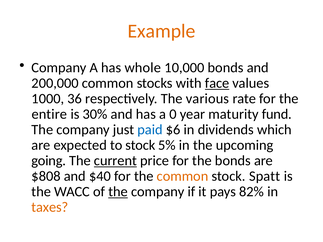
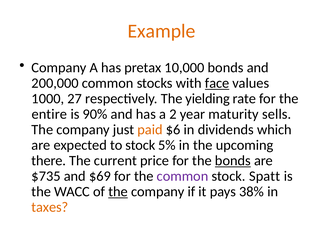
whole: whole -> pretax (143, 68)
36: 36 -> 27 (75, 99)
various: various -> yielding (208, 99)
30%: 30% -> 90% (95, 114)
0: 0 -> 2 (173, 114)
fund: fund -> sells (277, 114)
paid colour: blue -> orange (150, 130)
going: going -> there (49, 161)
current underline: present -> none (115, 161)
bonds underline: none -> present (233, 161)
$808: $808 -> $735 (46, 176)
$40: $40 -> $69 (100, 176)
common colour: orange -> purple (183, 176)
82%: 82% -> 38% (252, 192)
